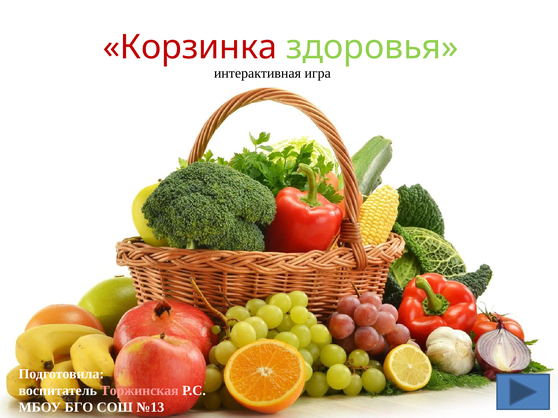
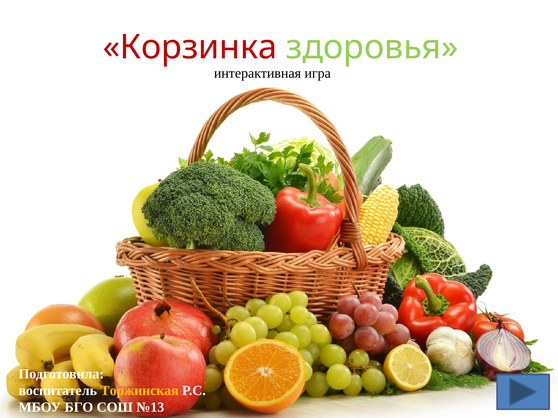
Торжинская colour: pink -> yellow (140, 391)
